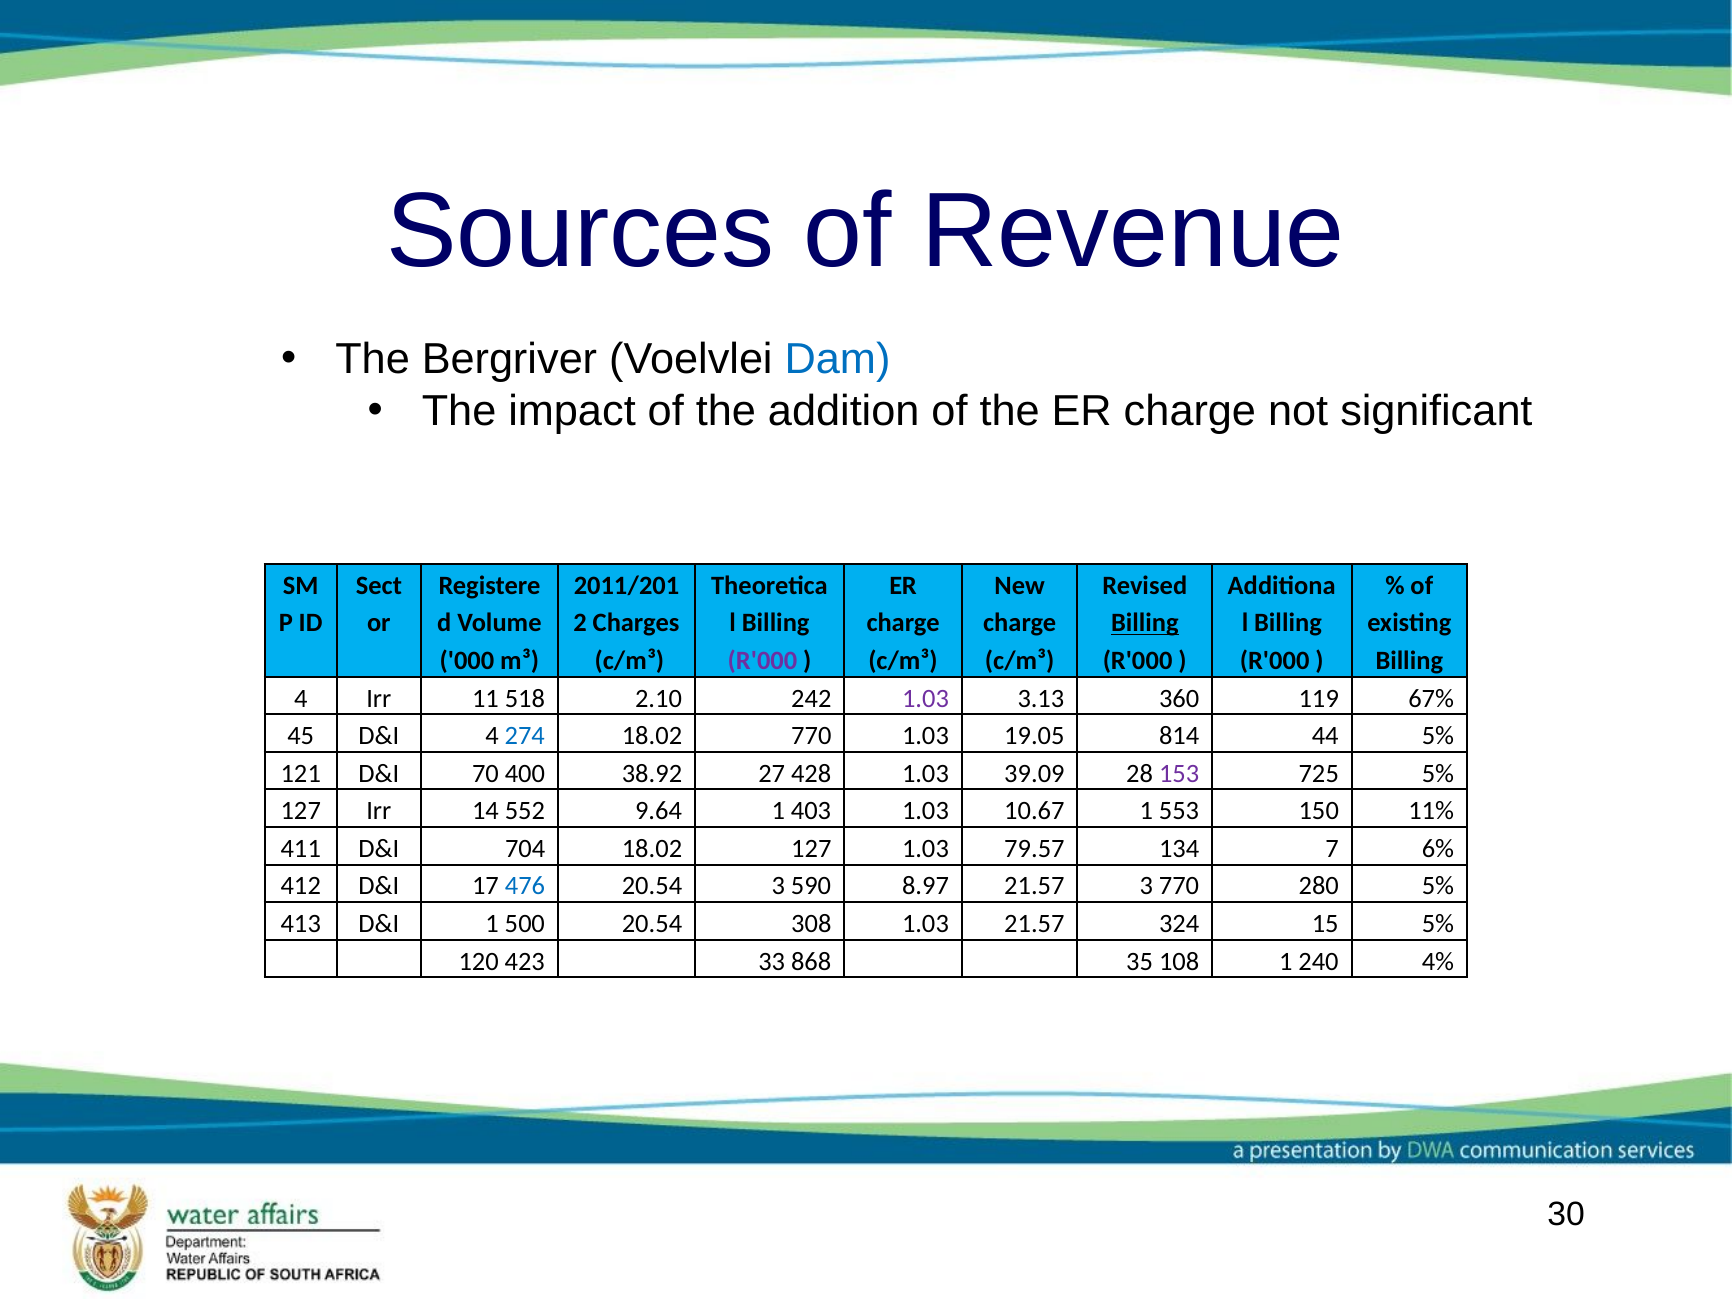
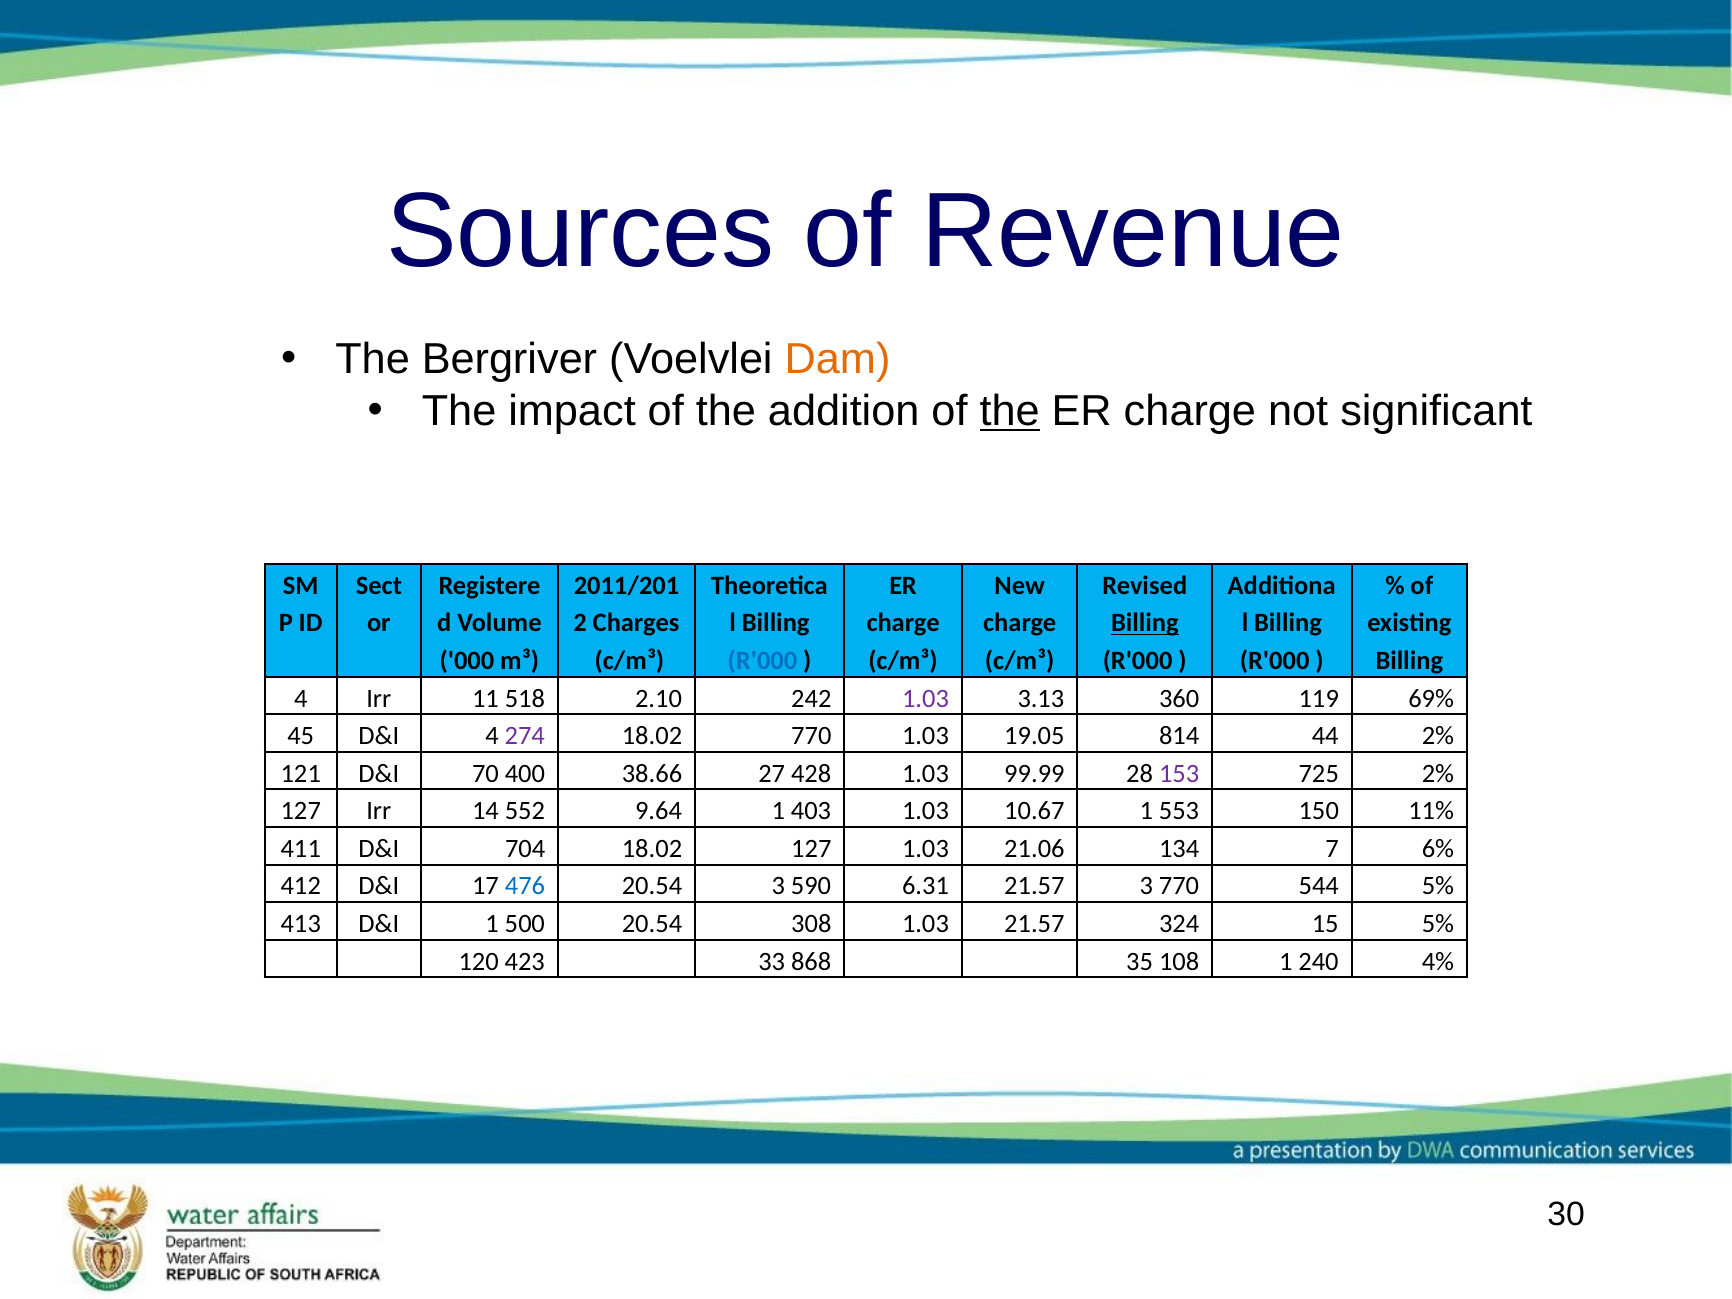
Dam colour: blue -> orange (838, 360)
the underline: none -> present (1010, 412)
R'000 colour: purple -> blue (762, 661)
67%: 67% -> 69% (1431, 698)
274 colour: blue -> purple (525, 736)
44 5%: 5% -> 2% (1438, 736)
38.92: 38.92 -> 38.66 (652, 773)
39.09: 39.09 -> 99.99 (1034, 773)
725 5%: 5% -> 2% (1438, 773)
79.57: 79.57 -> 21.06 (1034, 849)
8.97: 8.97 -> 6.31 (925, 886)
280: 280 -> 544 (1319, 886)
